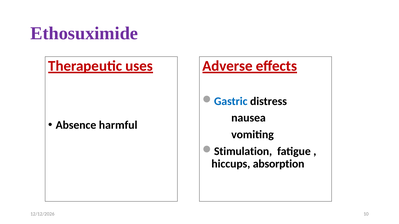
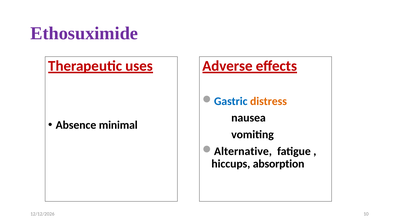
distress colour: black -> orange (269, 101)
harmful: harmful -> minimal (118, 125)
Stimulation: Stimulation -> Alternative (243, 151)
